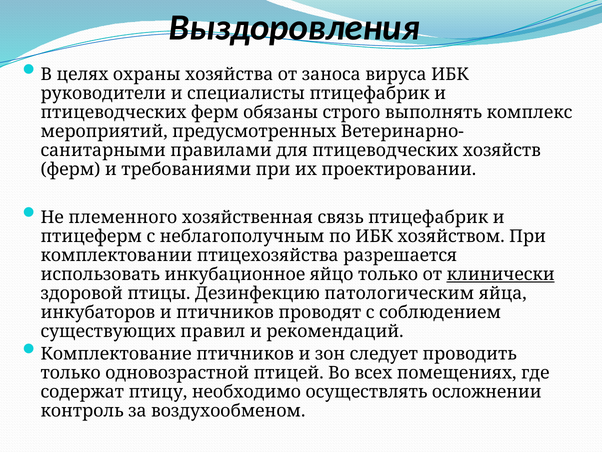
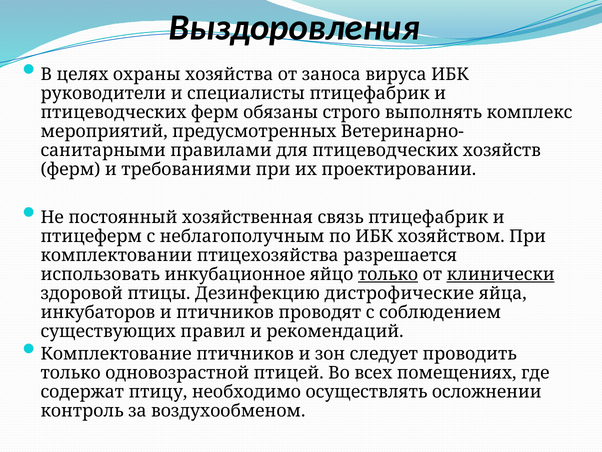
племенного: племенного -> постоянный (123, 217)
только underline: none -> present (388, 274)
патологическим: патологическим -> дистрофические (399, 293)
